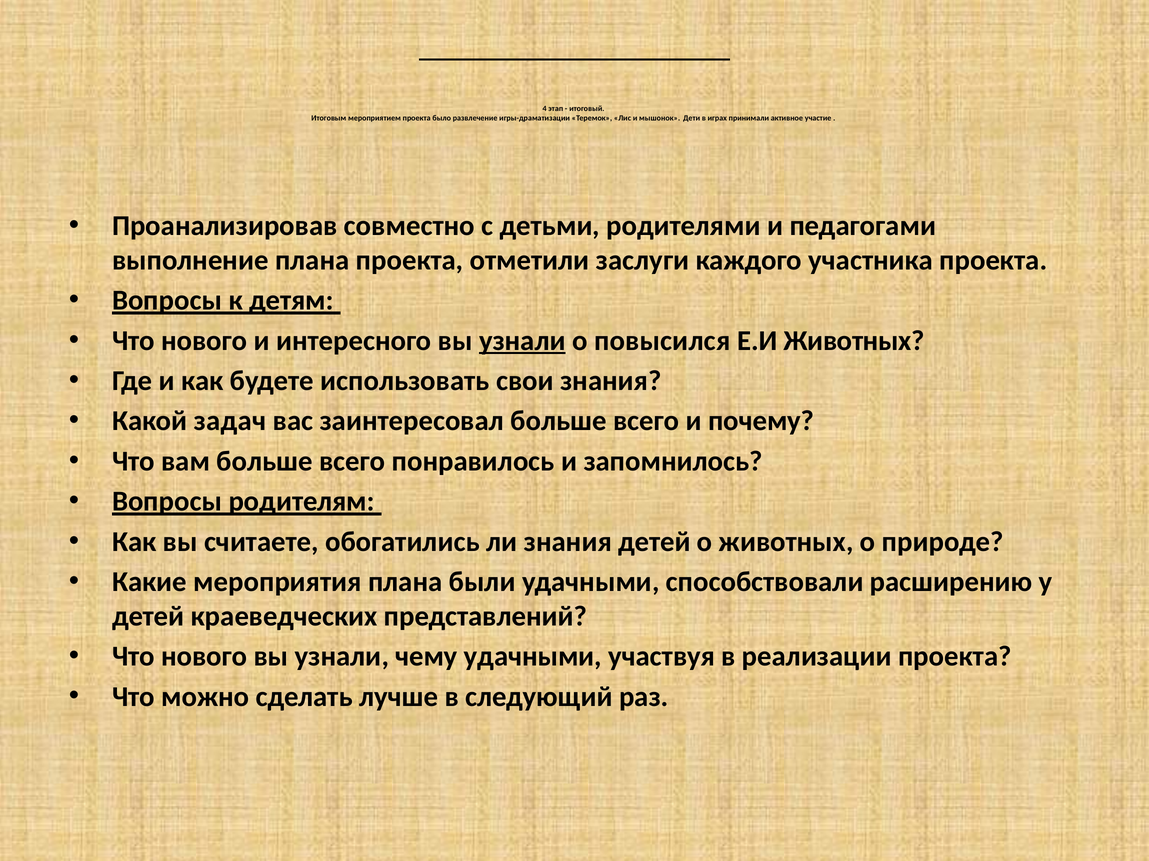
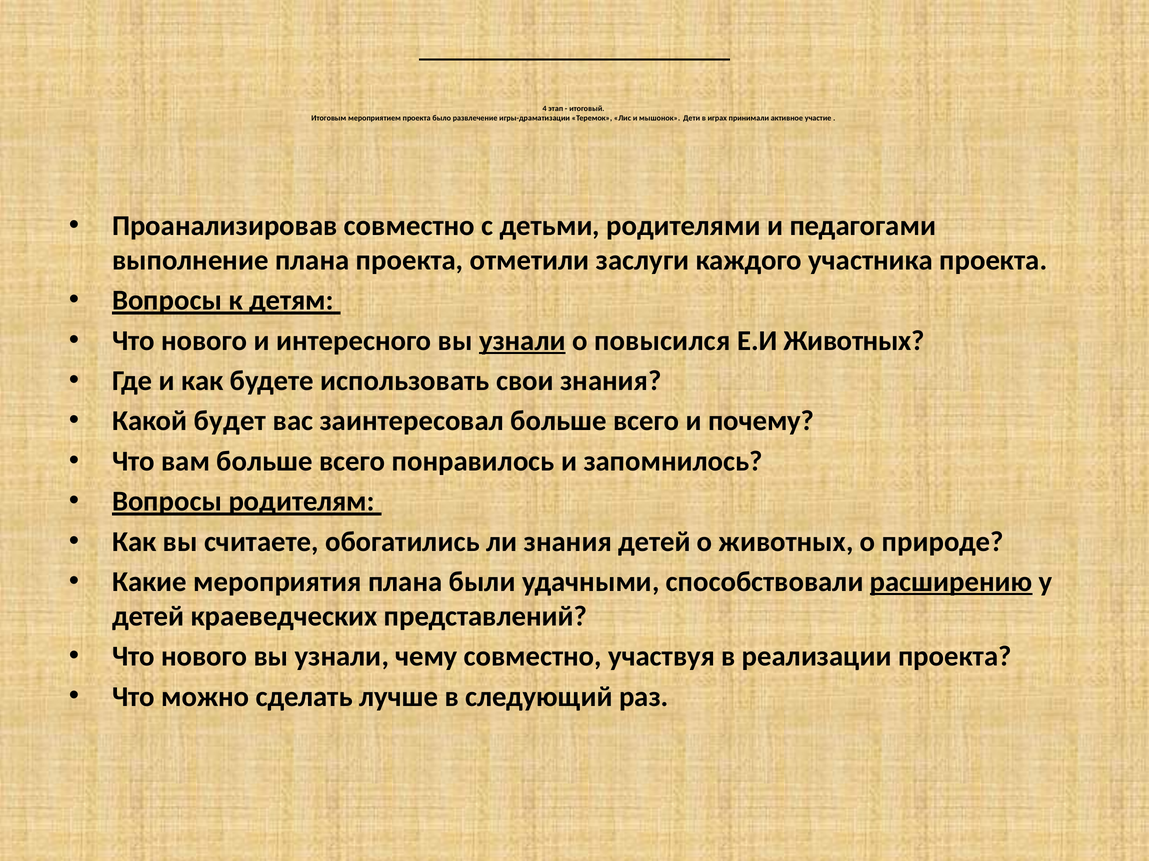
задач: задач -> будет (230, 421)
расширению underline: none -> present (951, 582)
чему удачными: удачными -> совместно (533, 657)
